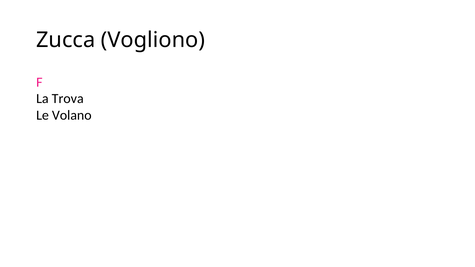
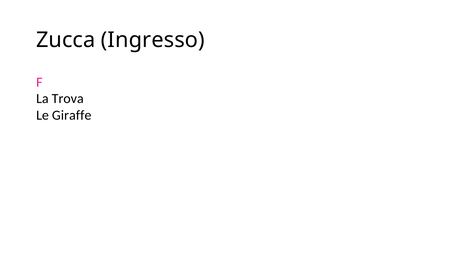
Vogliono: Vogliono -> Ingresso (153, 40)
Volano: Volano -> Giraffe (72, 115)
